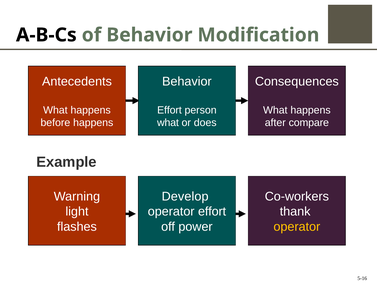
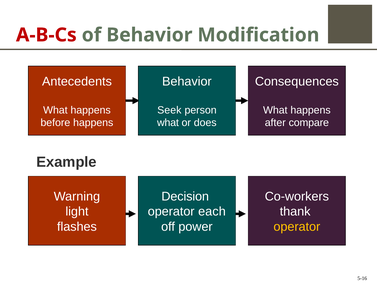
A-B-Cs colour: black -> red (46, 35)
Effort: Effort -> Seek (169, 110)
Develop: Develop -> Decision (185, 196)
operator effort: effort -> each (212, 211)
